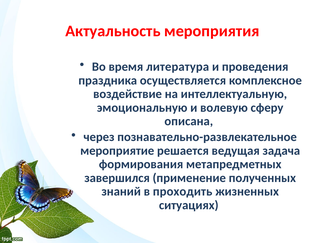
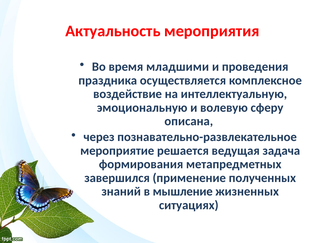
литература: литература -> младшими (178, 67)
проходить: проходить -> мышление (183, 192)
